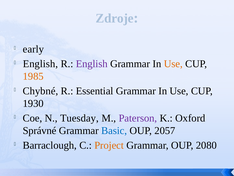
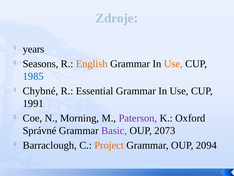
early: early -> years (34, 49)
English: English -> Seasons (41, 64)
English colour: purple -> orange (92, 64)
1985 colour: orange -> blue (33, 76)
1930: 1930 -> 1991 (33, 103)
Tuesday: Tuesday -> Morning (80, 118)
Basic colour: blue -> purple (114, 130)
2057: 2057 -> 2073 (165, 130)
2080: 2080 -> 2094 (206, 145)
